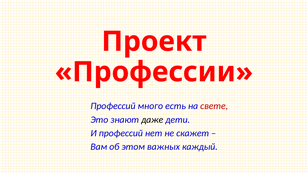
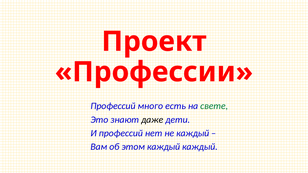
свете colour: red -> green (214, 106)
не скажет: скажет -> каждый (193, 133)
этом важных: важных -> каждый (164, 147)
